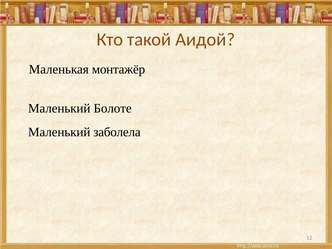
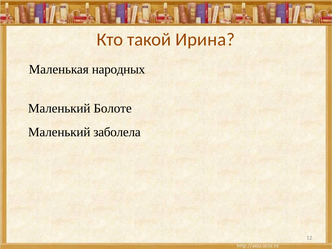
Аидой: Аидой -> Ирина (205, 40)
монтажёр: монтажёр -> народных (119, 69)
